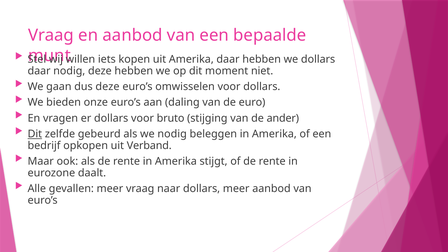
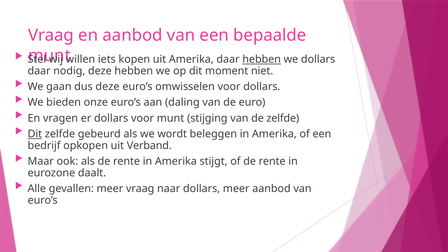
hebben underline: none -> present (262, 59)
voor bruto: bruto -> munt (170, 118)
de ander: ander -> zelfde (283, 118)
we nodig: nodig -> wordt (172, 134)
